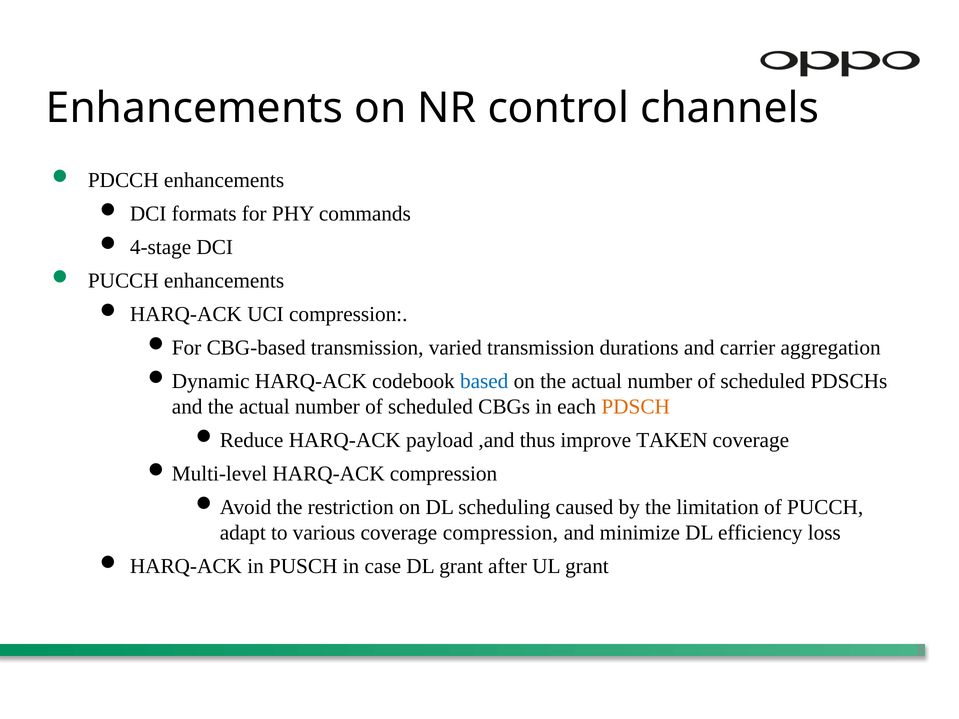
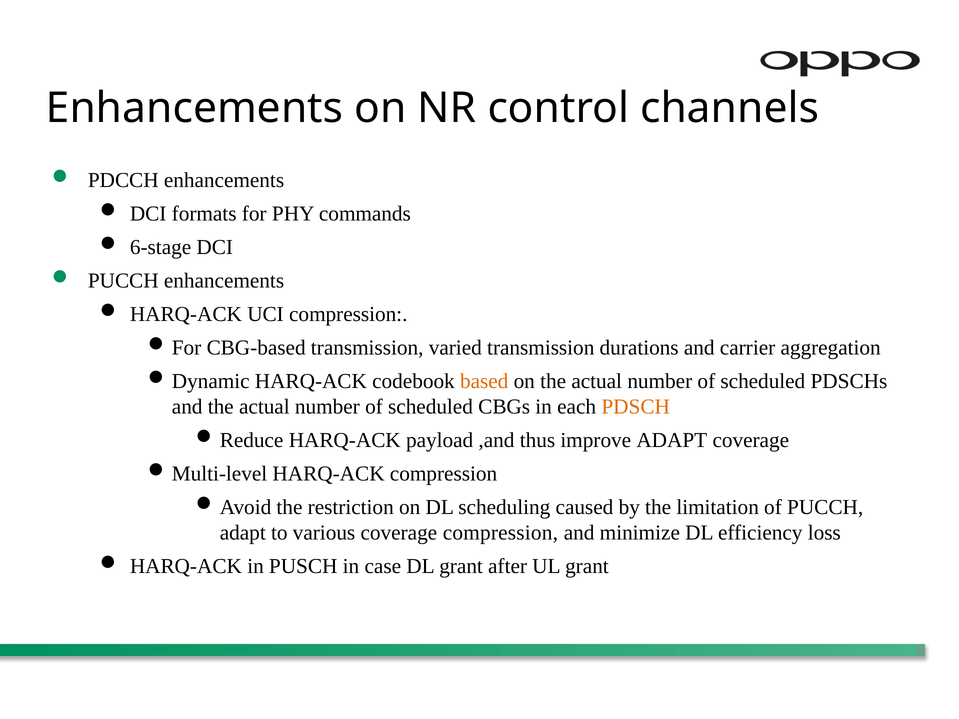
4-stage: 4-stage -> 6-stage (161, 247)
based colour: blue -> orange (484, 381)
improve TAKEN: TAKEN -> ADAPT (672, 440)
